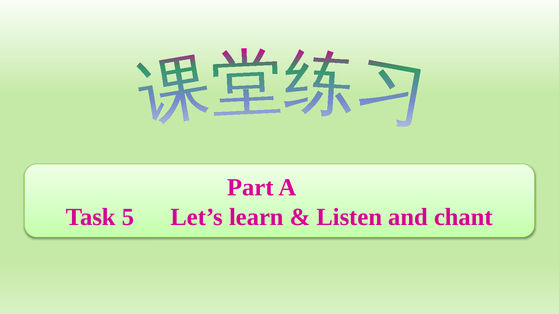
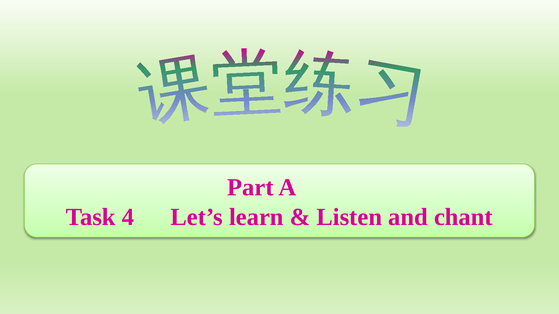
5: 5 -> 4 (128, 217)
